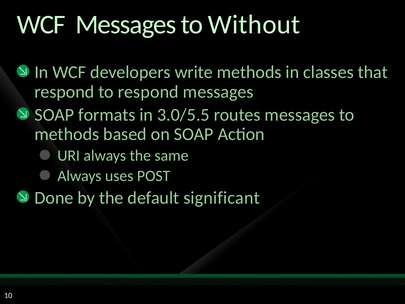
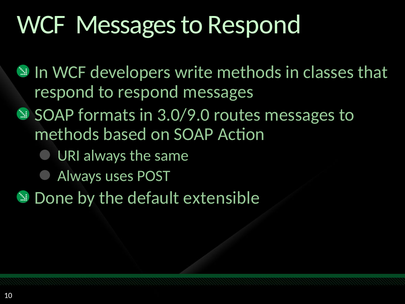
Messages to Without: Without -> Respond (254, 25)
3.0/5.5: 3.0/5.5 -> 3.0/9.0 (183, 115)
significant: significant -> extensible (222, 198)
